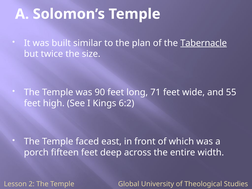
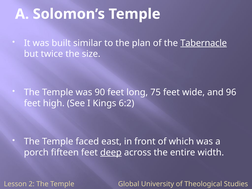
71: 71 -> 75 (156, 92)
55: 55 -> 96 (231, 92)
deep underline: none -> present (111, 152)
